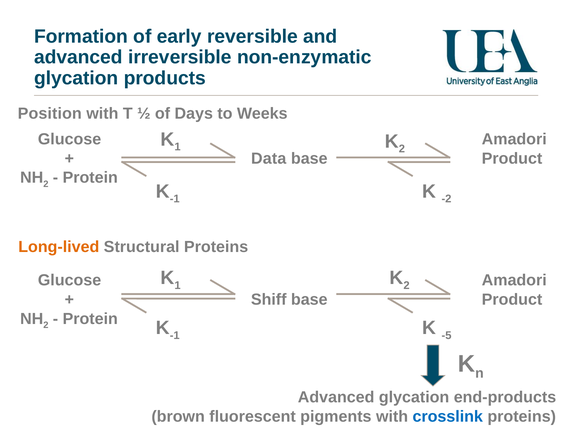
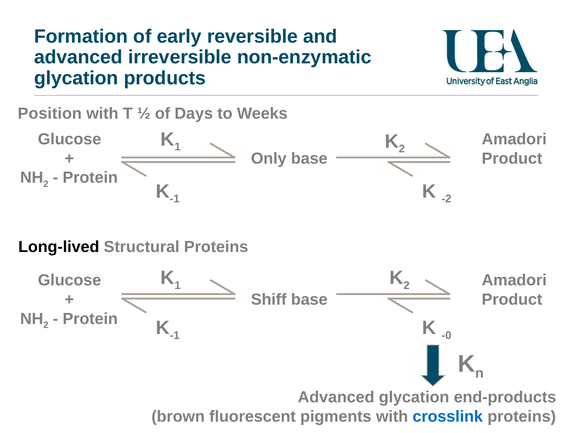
Data: Data -> Only (269, 158)
Long-lived colour: orange -> black (59, 247)
-5: -5 -> -0 (447, 335)
